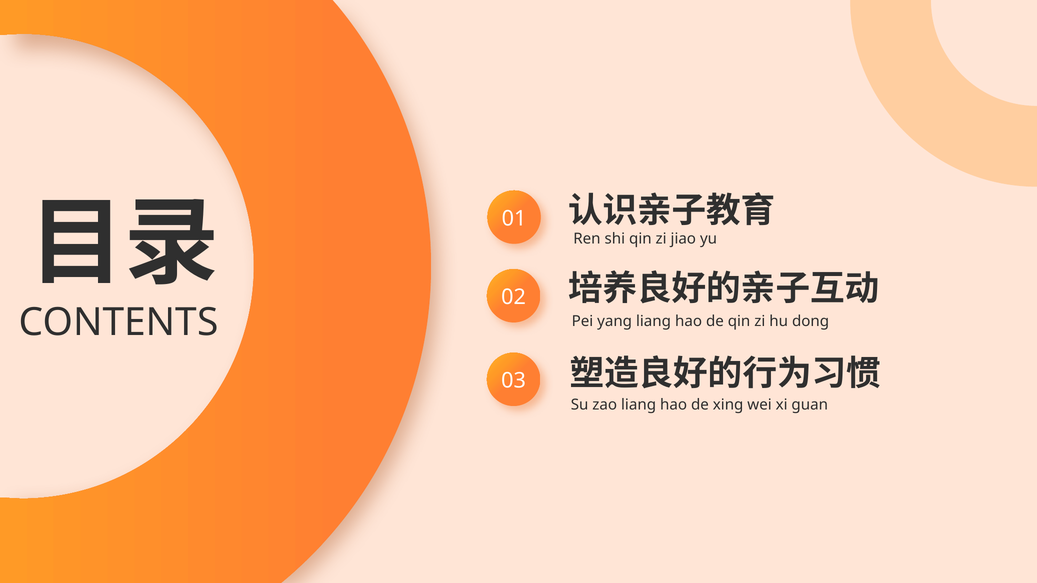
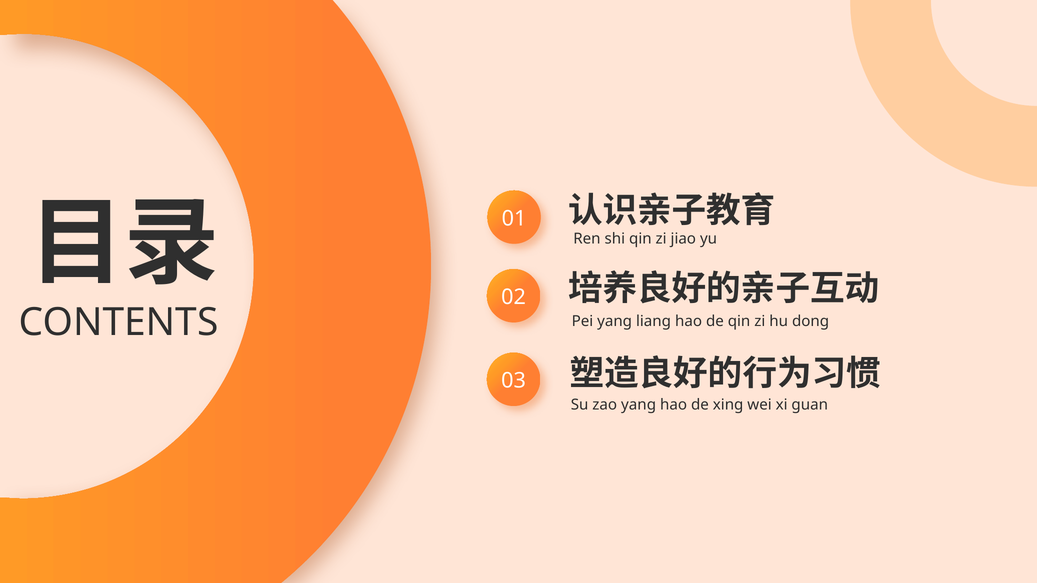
zao liang: liang -> yang (639, 405)
